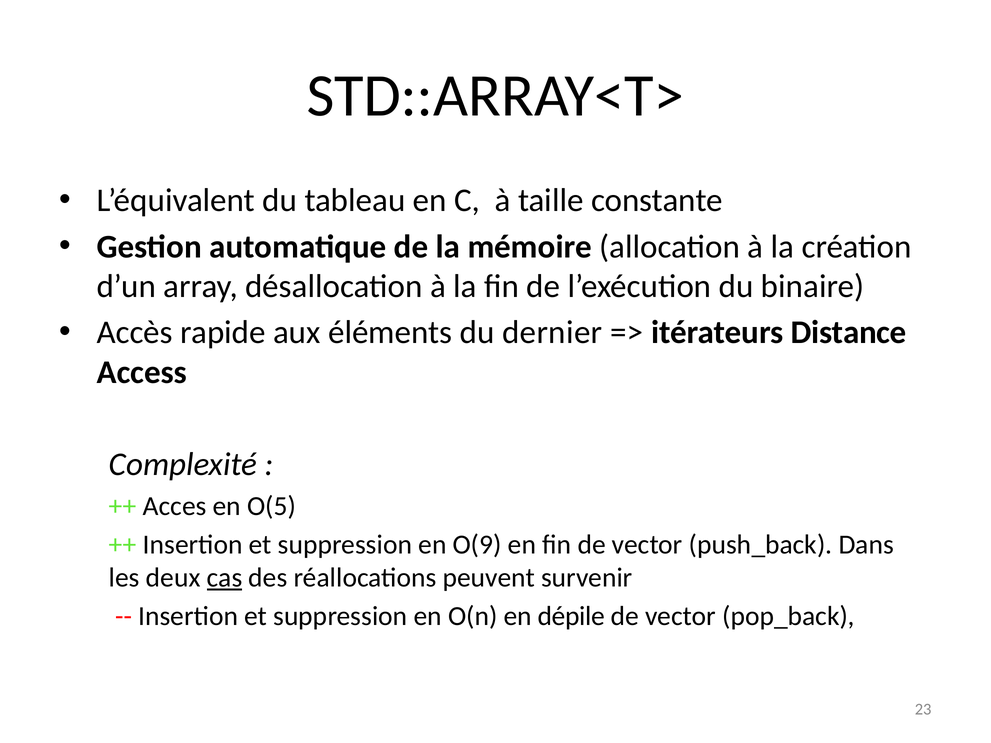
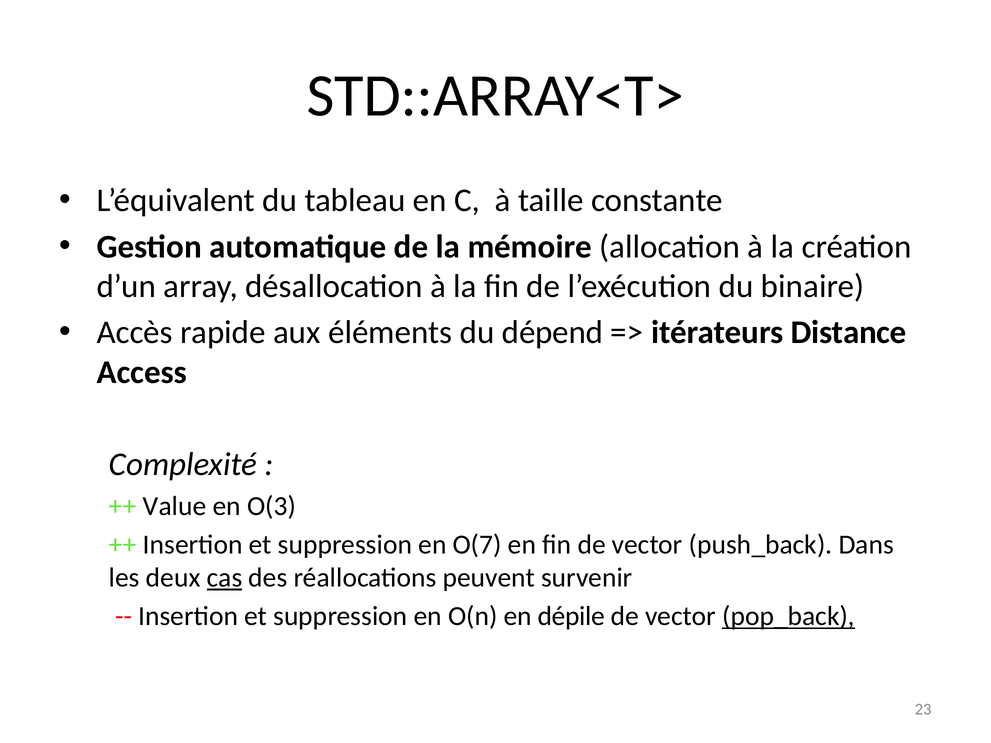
dernier: dernier -> dépend (552, 333)
Acces: Acces -> Value (175, 506)
O(5: O(5 -> O(3 (272, 506)
O(9: O(9 -> O(7 (477, 545)
pop_back underline: none -> present (788, 616)
